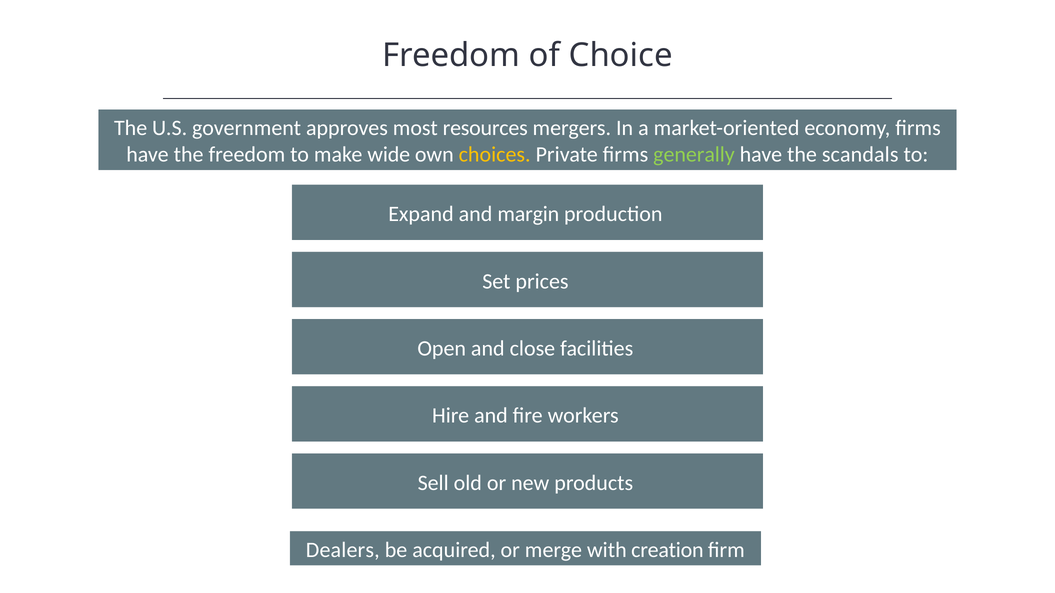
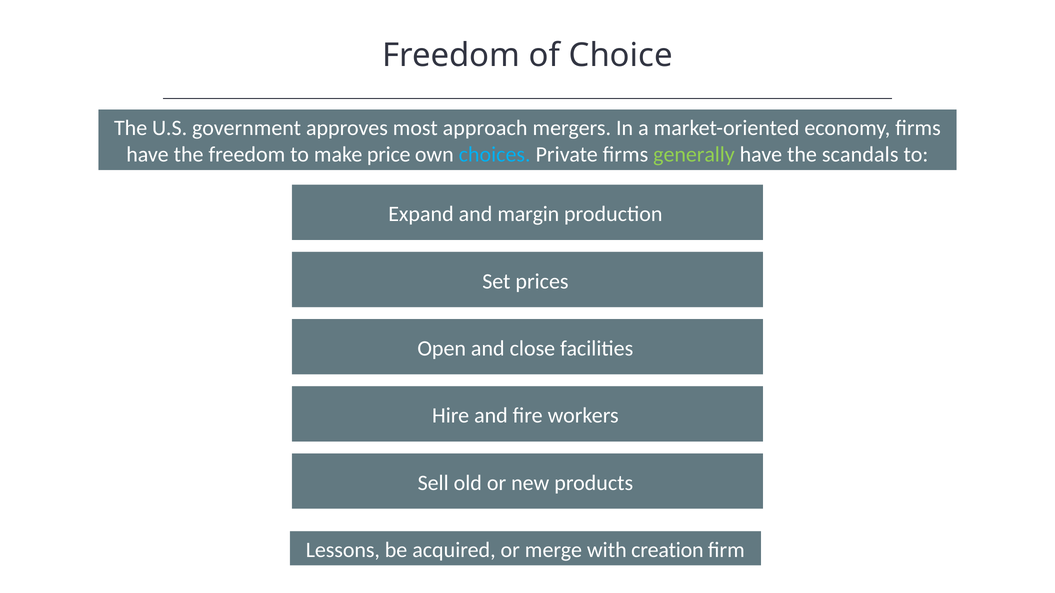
resources: resources -> approach (485, 128)
wide: wide -> price (389, 155)
choices colour: yellow -> light blue (495, 155)
Dealers: Dealers -> Lessons (343, 550)
